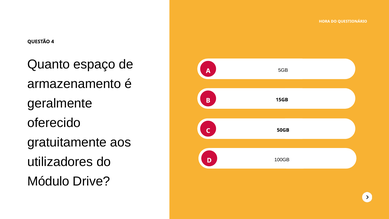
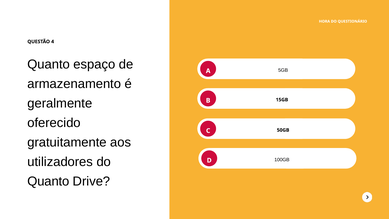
Módulo: Módulo -> Quanto (48, 181)
